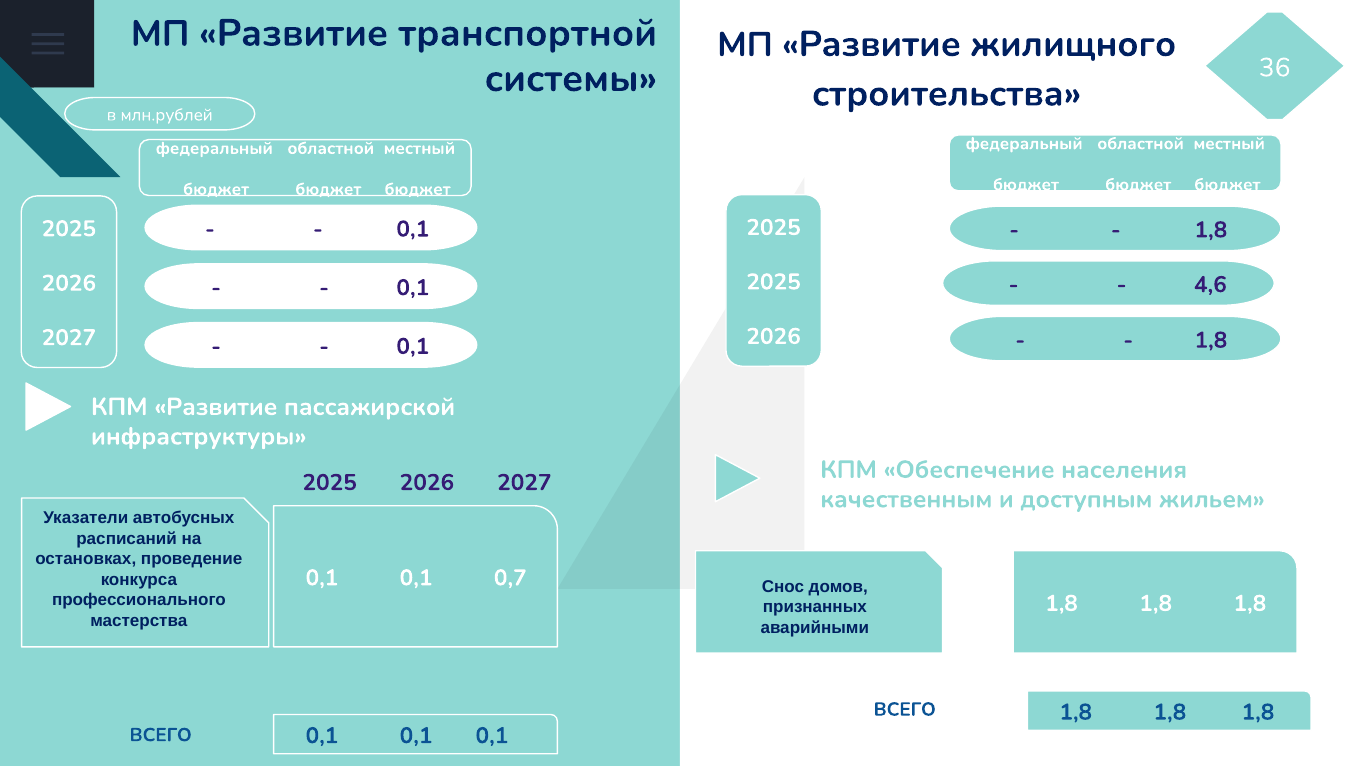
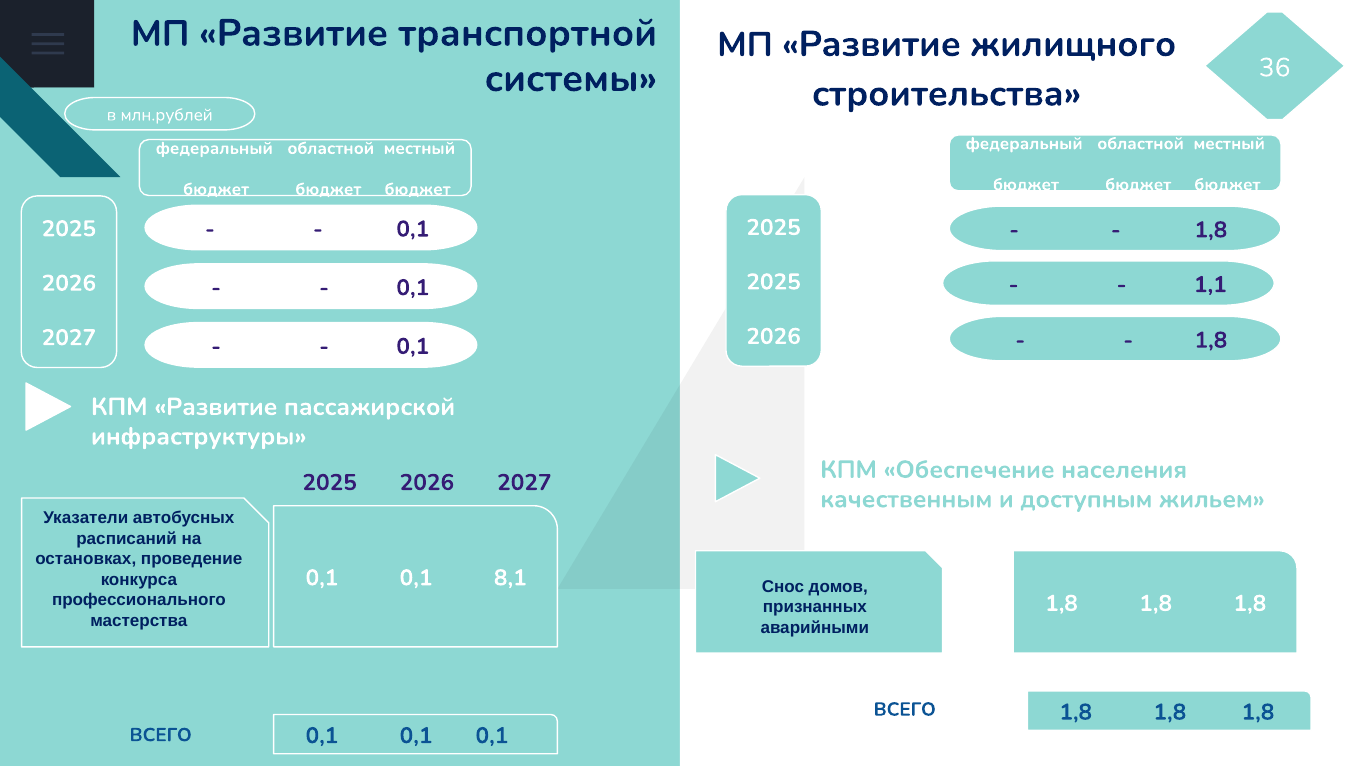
4,6: 4,6 -> 1,1 (1210, 285)
0,7: 0,7 -> 8,1 (510, 578)
